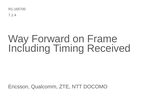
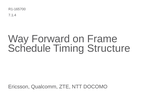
Including: Including -> Schedule (29, 48)
Received: Received -> Structure (109, 48)
